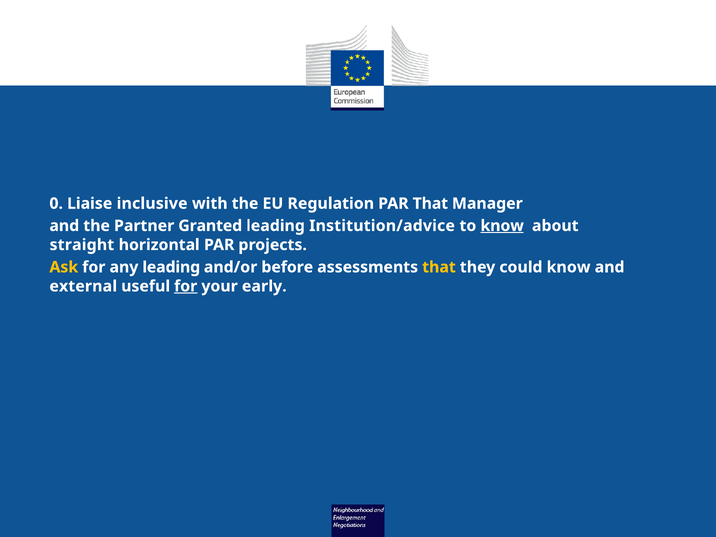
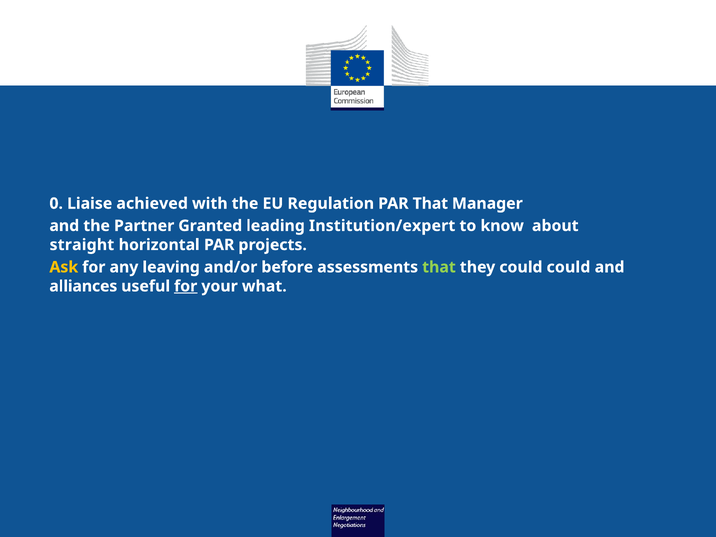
inclusive: inclusive -> achieved (152, 204)
Institution/advice: Institution/advice -> Institution/expert (382, 226)
know underline: present -> none (502, 226)
any leading: leading -> leaving (171, 267)
that colour: yellow -> light green (439, 267)
could know: know -> could (568, 267)
external: external -> alliances (83, 286)
early: early -> what (264, 286)
